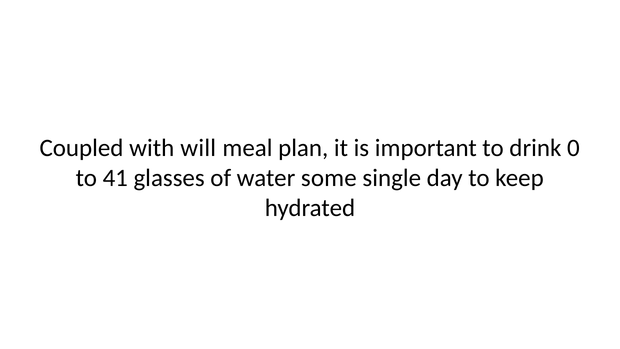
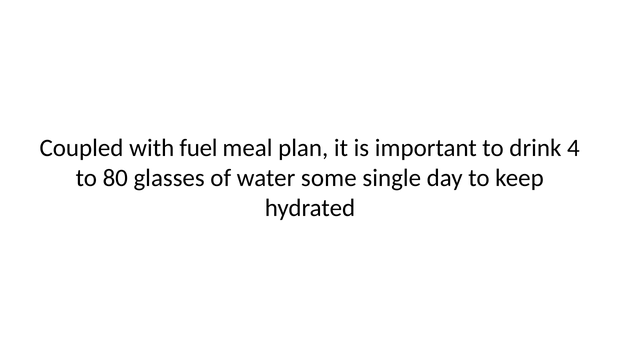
will: will -> fuel (198, 148)
0: 0 -> 4 (573, 148)
41: 41 -> 80 (115, 178)
